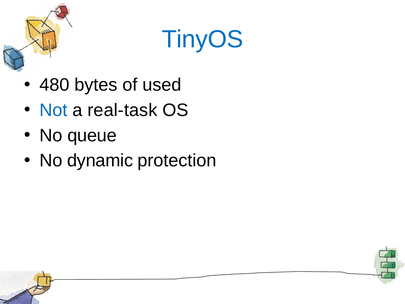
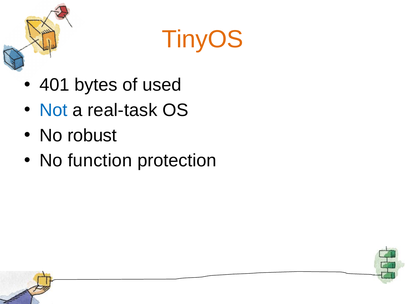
TinyOS colour: blue -> orange (203, 39)
480: 480 -> 401 (54, 85)
queue: queue -> robust (92, 135)
dynamic: dynamic -> function (100, 161)
